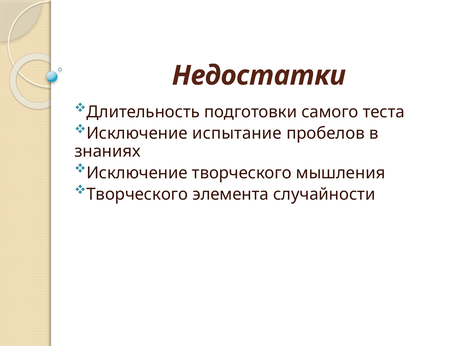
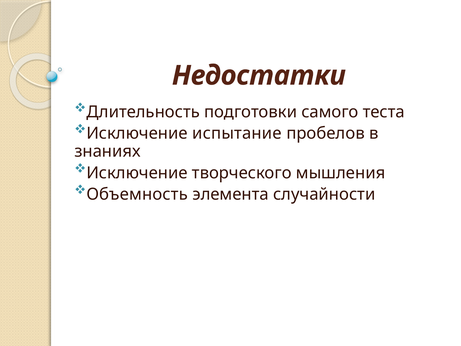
Творческого: Творческого -> Объемность (137, 194)
